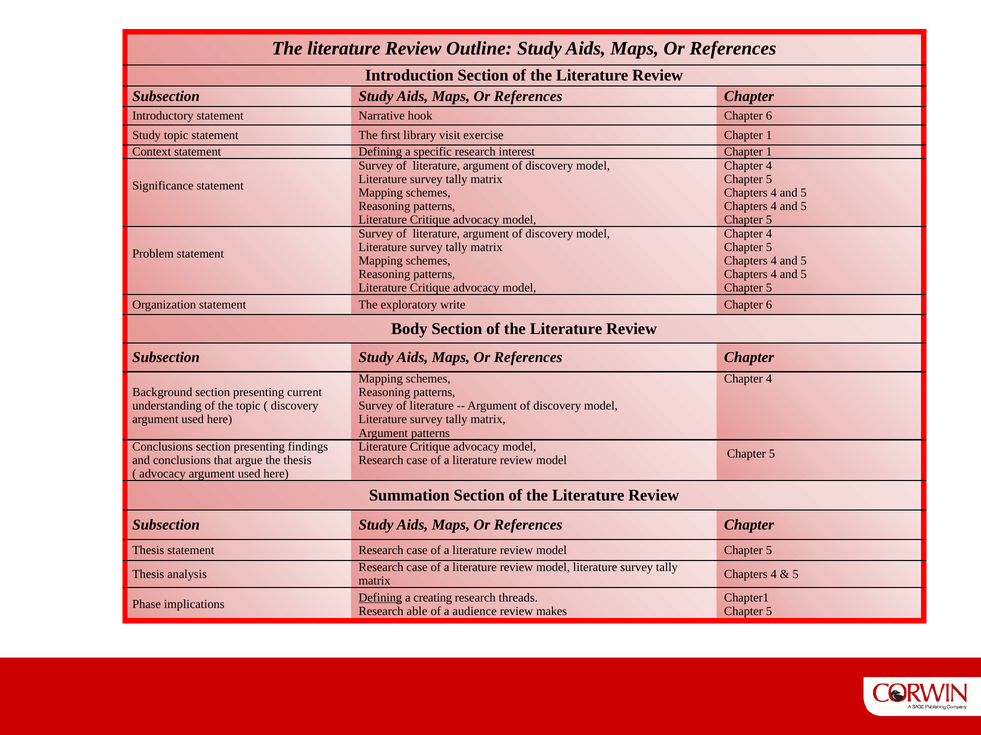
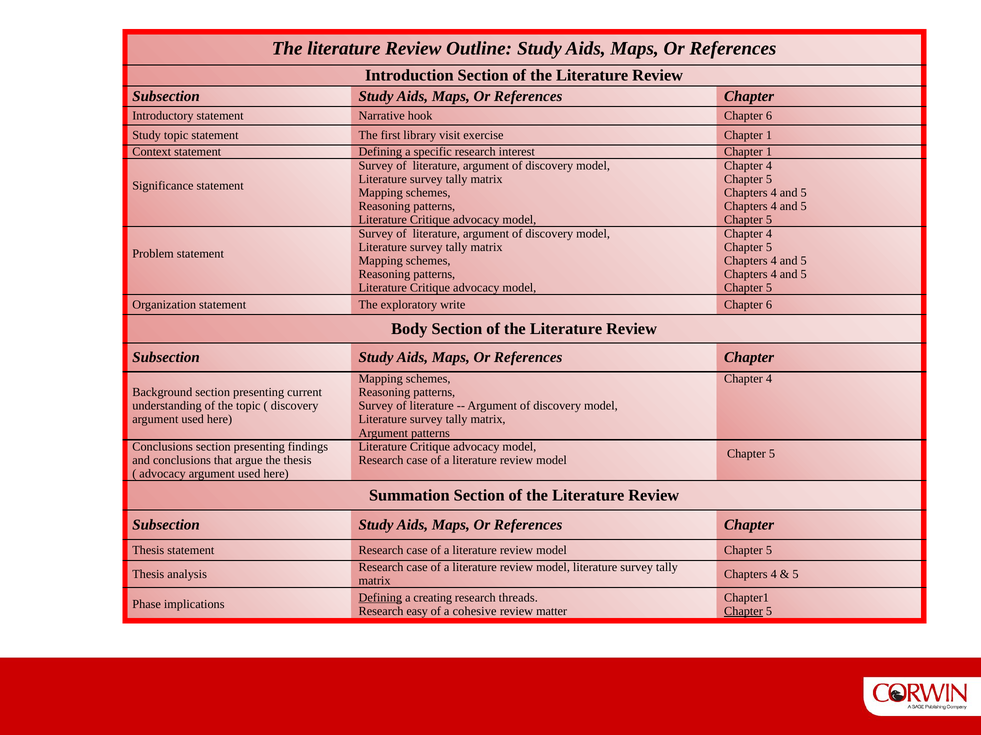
able: able -> easy (417, 612)
audience: audience -> cohesive (475, 612)
makes: makes -> matter (552, 612)
Chapter underline: none -> present (743, 612)
